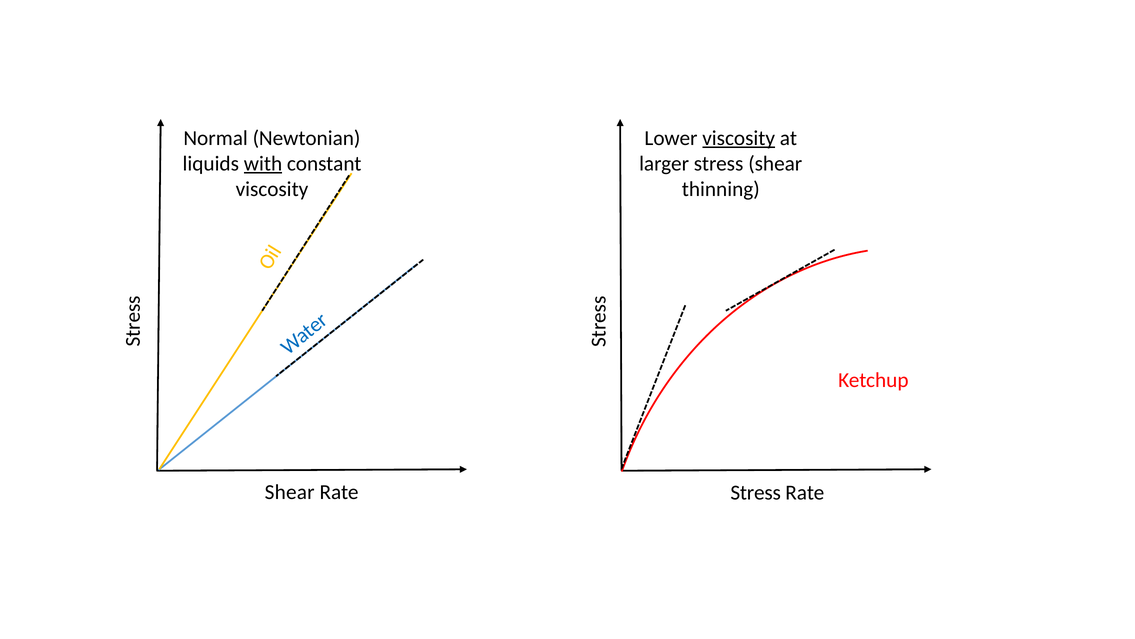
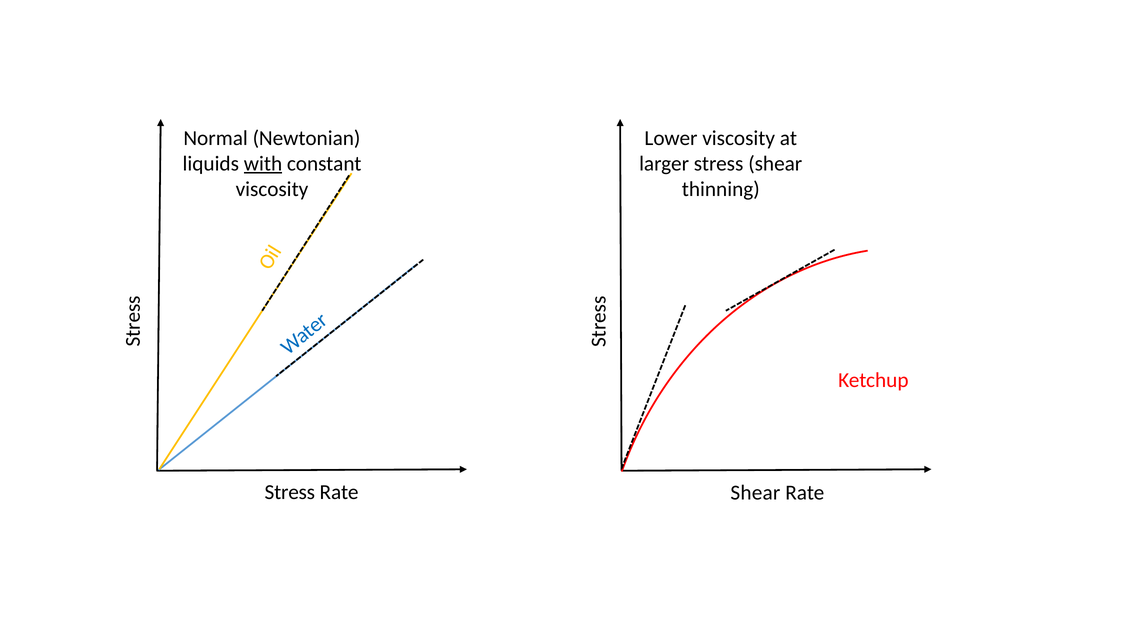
viscosity underline: present -> none (739, 138)
Shear: Shear -> Stress (290, 492)
Stress: Stress -> Shear (755, 492)
